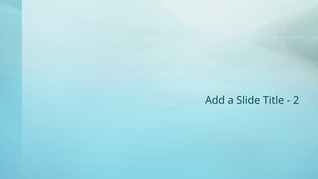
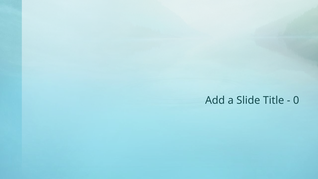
2: 2 -> 0 (296, 100)
